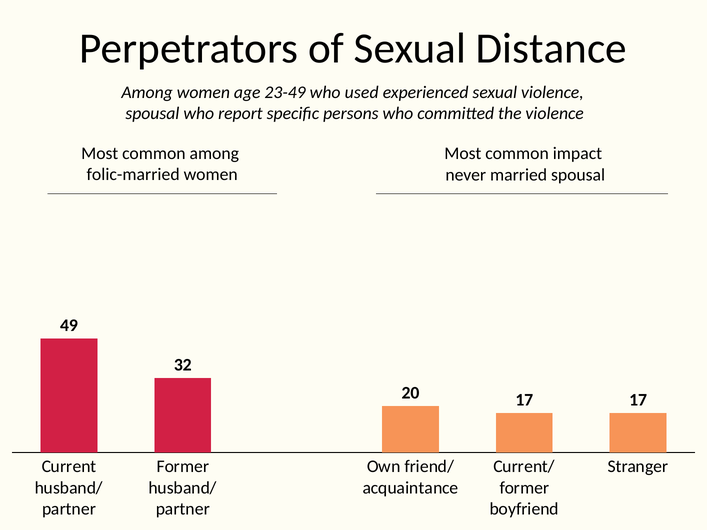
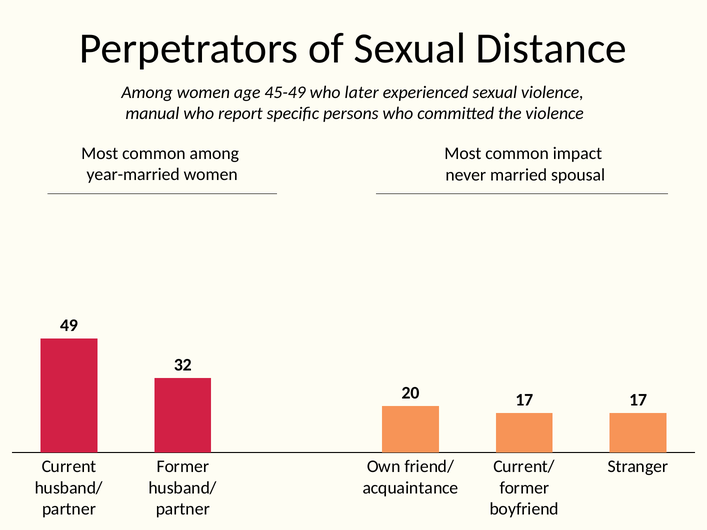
23-49: 23-49 -> 45-49 (285, 92)
used: used -> later (362, 92)
spousal: spousal -> manual (152, 114)
folic-married: folic-married -> year-married (133, 175)
